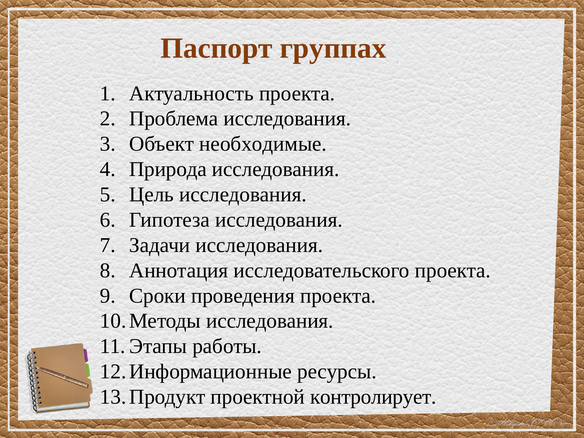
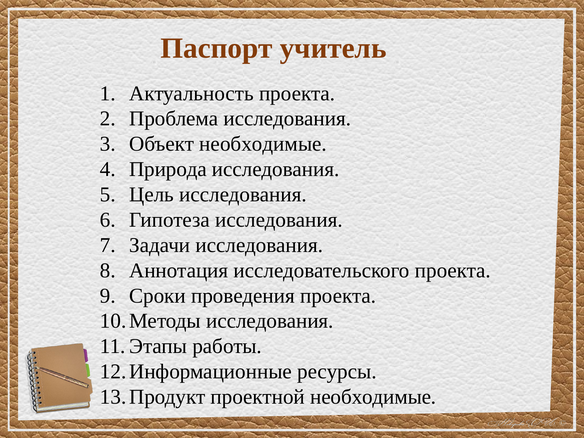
группах: группах -> учитель (333, 48)
проектной контролирует: контролирует -> необходимые (373, 397)
